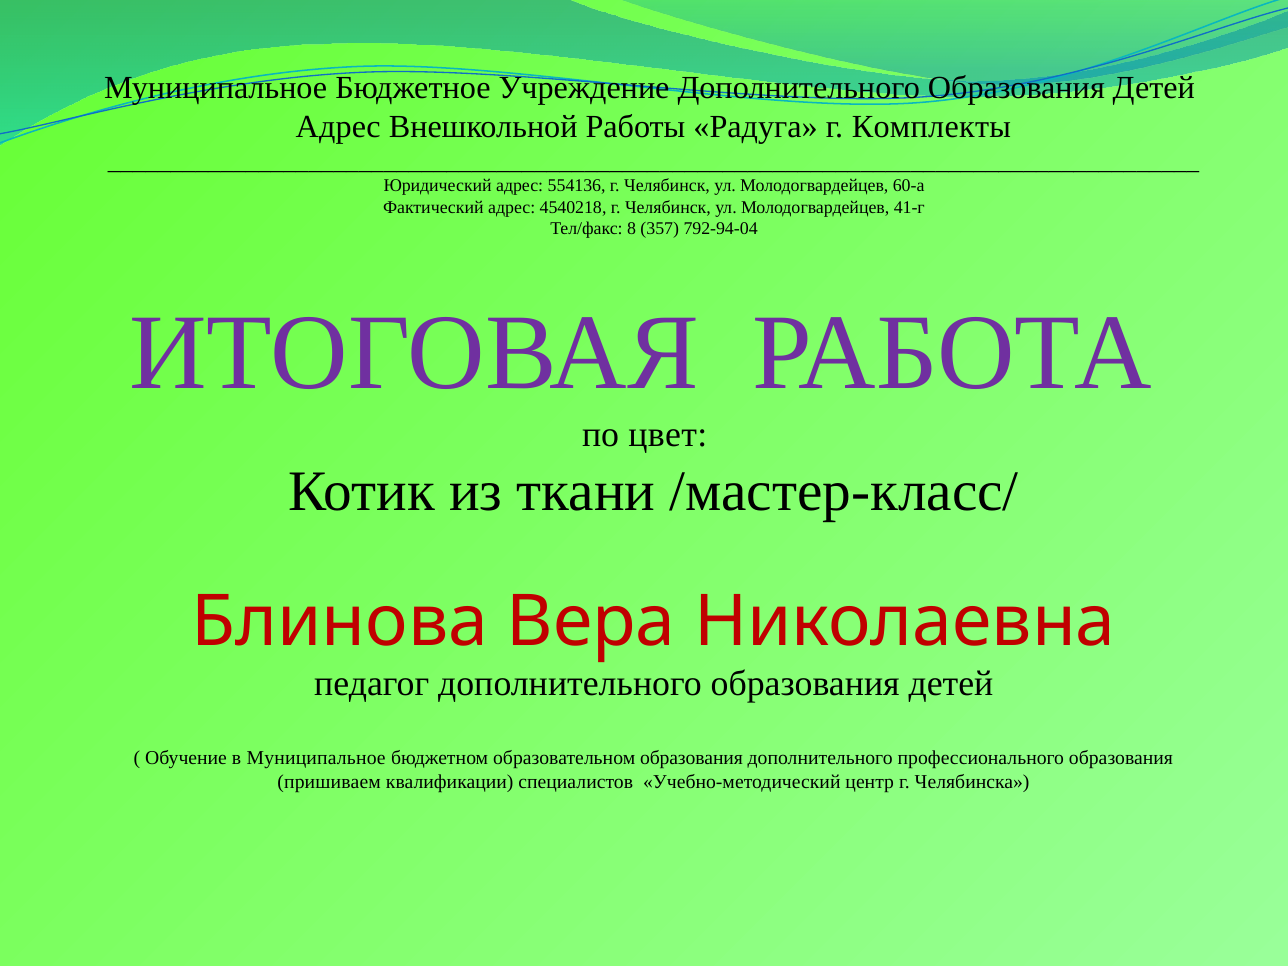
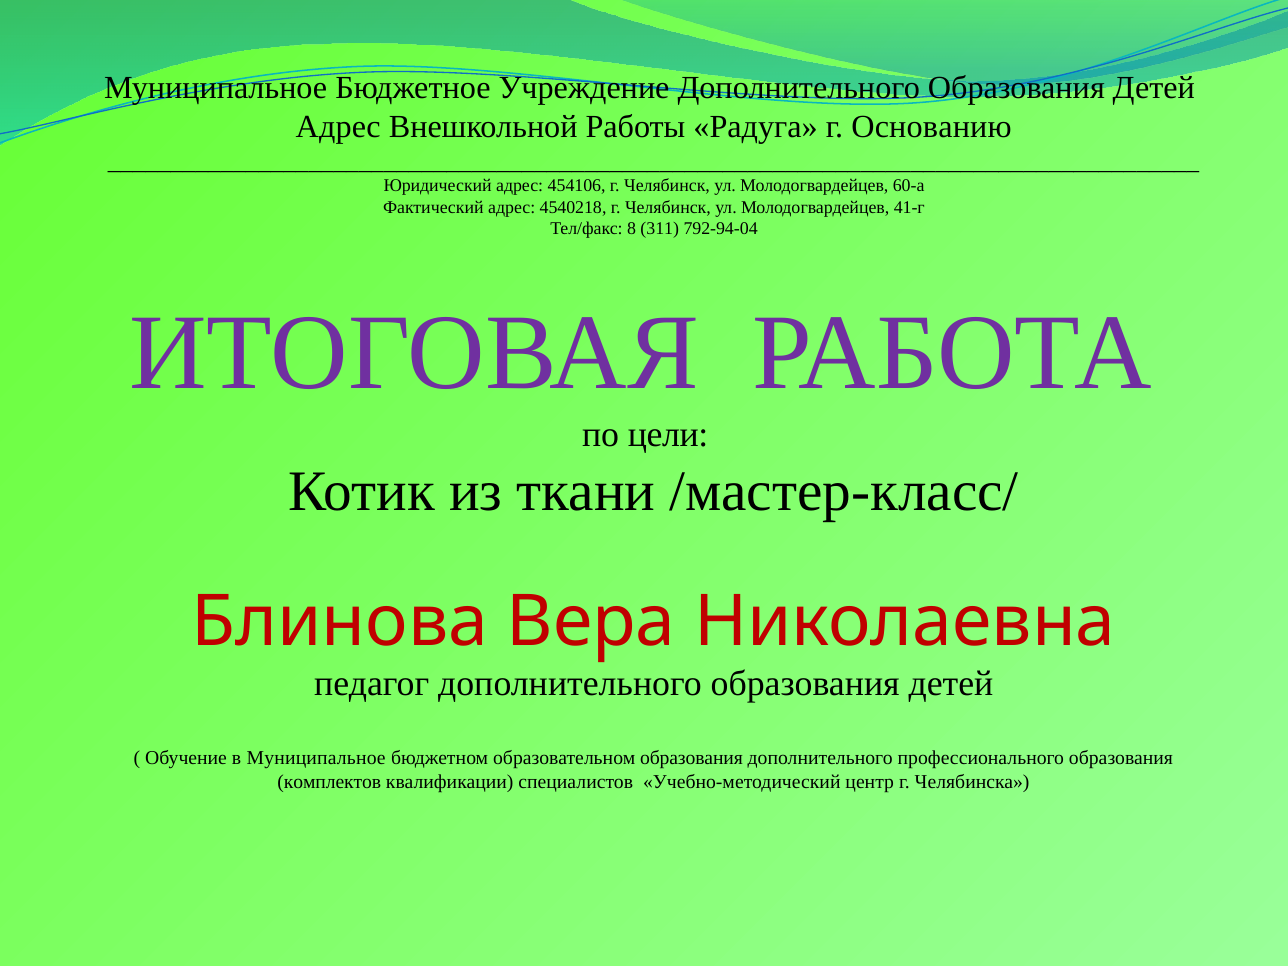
Комплекты: Комплекты -> Основанию (931, 127)
554136: 554136 -> 454106 (577, 186)
357: 357 -> 311 (660, 229)
цвет: цвет -> цели (668, 434)
пришиваем: пришиваем -> комплектов (329, 782)
